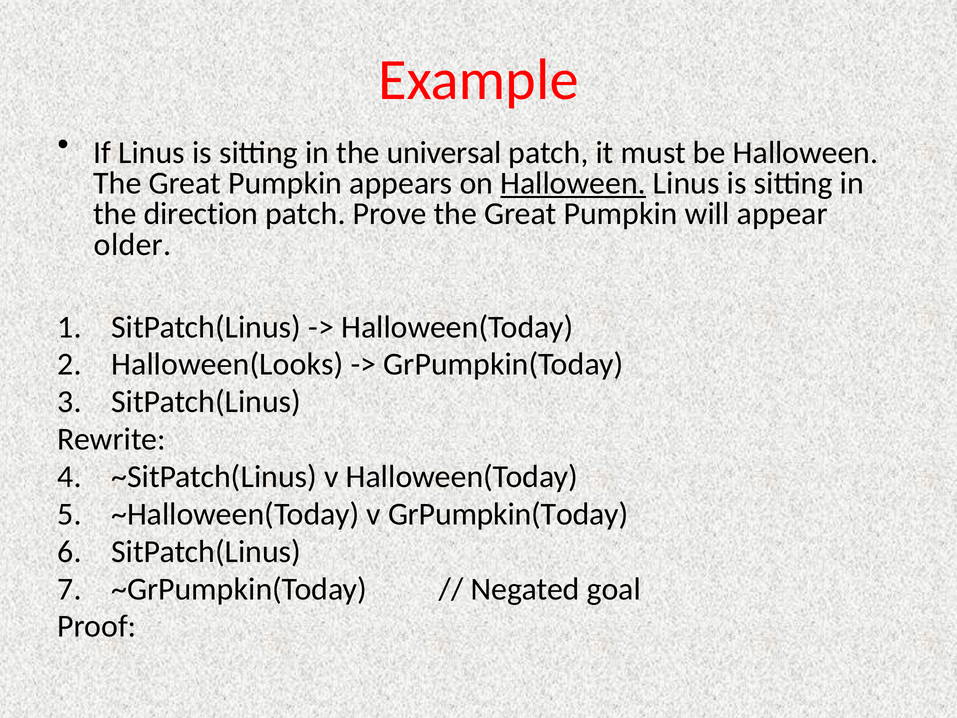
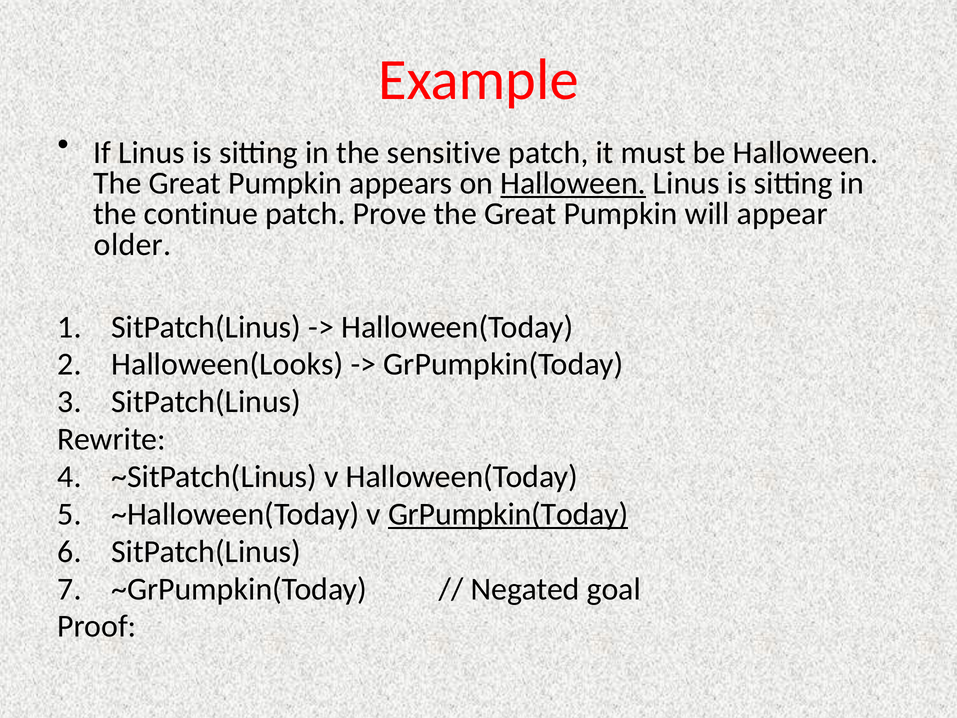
universal: universal -> sensitive (444, 152)
direction: direction -> continue (201, 214)
GrPumpkin(Today underline: none -> present (508, 514)
